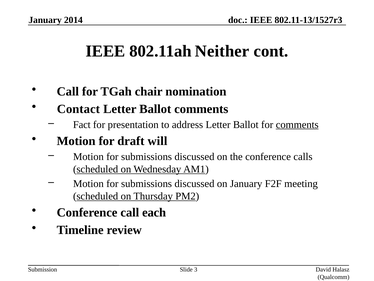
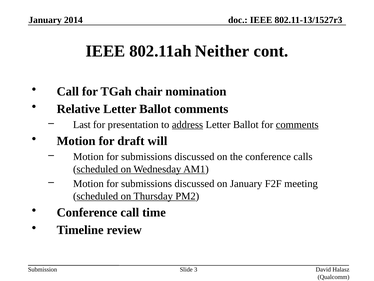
Contact: Contact -> Relative (78, 109)
Fact: Fact -> Last (82, 124)
address underline: none -> present (187, 124)
each: each -> time (154, 212)
